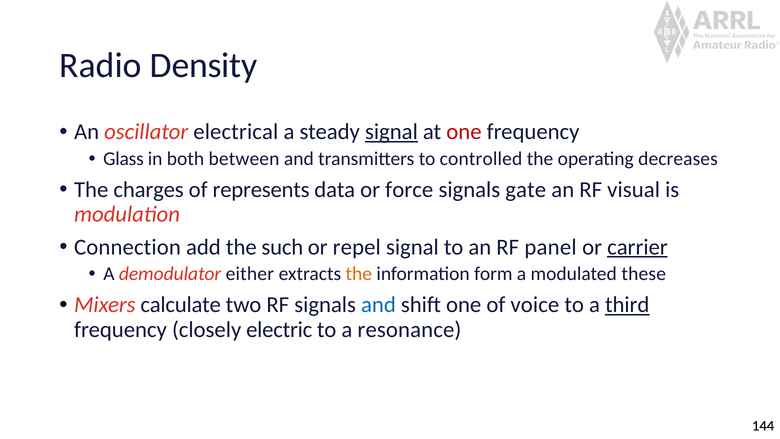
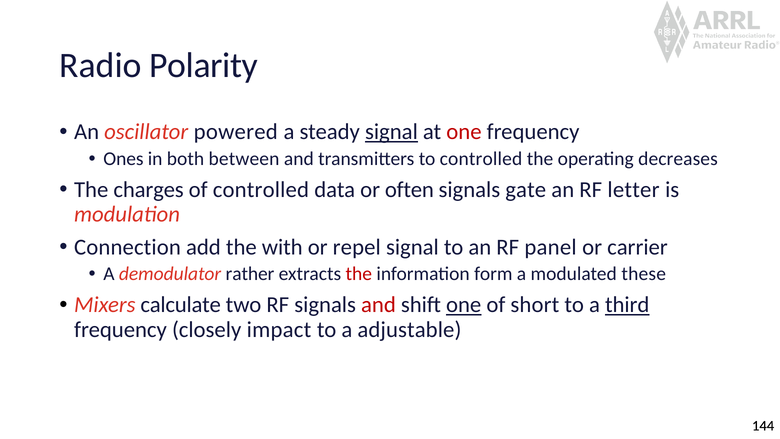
Density: Density -> Polarity (204, 66)
electrical: electrical -> powered (236, 132)
Glass: Glass -> Ones (123, 159)
of represents: represents -> controlled (261, 190)
force: force -> often (409, 190)
visual: visual -> letter (634, 190)
such: such -> with (282, 247)
carrier underline: present -> none (637, 247)
either: either -> rather (250, 274)
the colour: orange -> red (359, 274)
and colour: blue -> red (378, 305)
one underline: none -> present (464, 305)
voice: voice -> short (535, 305)
electric: electric -> impact (279, 329)
resonance: resonance -> adjustable (409, 329)
